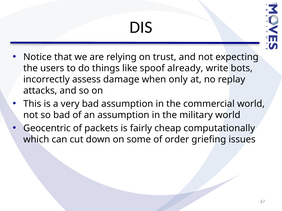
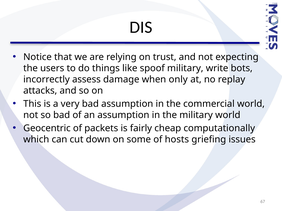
spoof already: already -> military (185, 68)
order: order -> hosts (177, 140)
